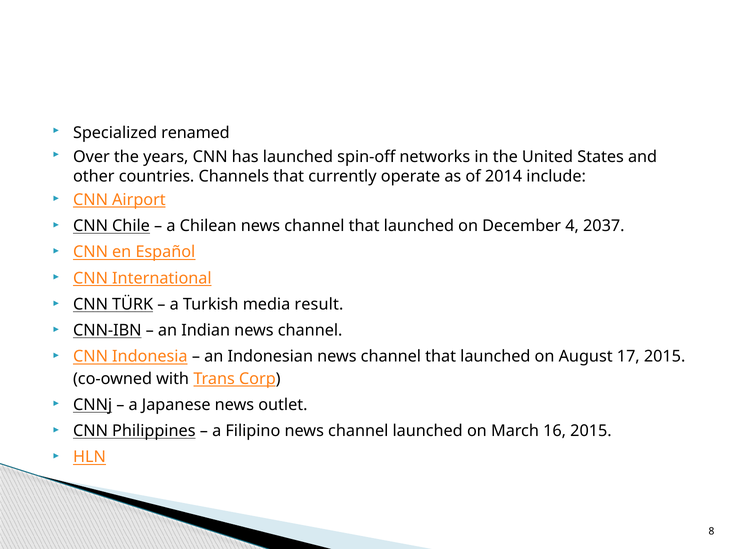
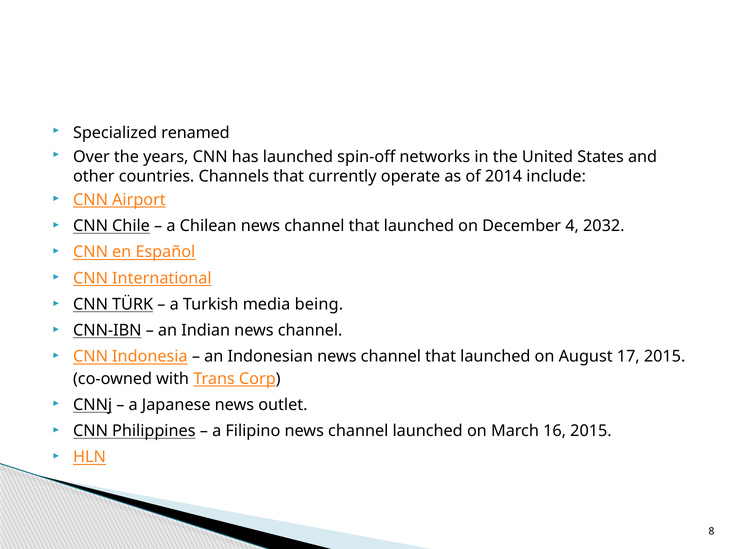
2037: 2037 -> 2032 (604, 226)
result: result -> being (319, 304)
